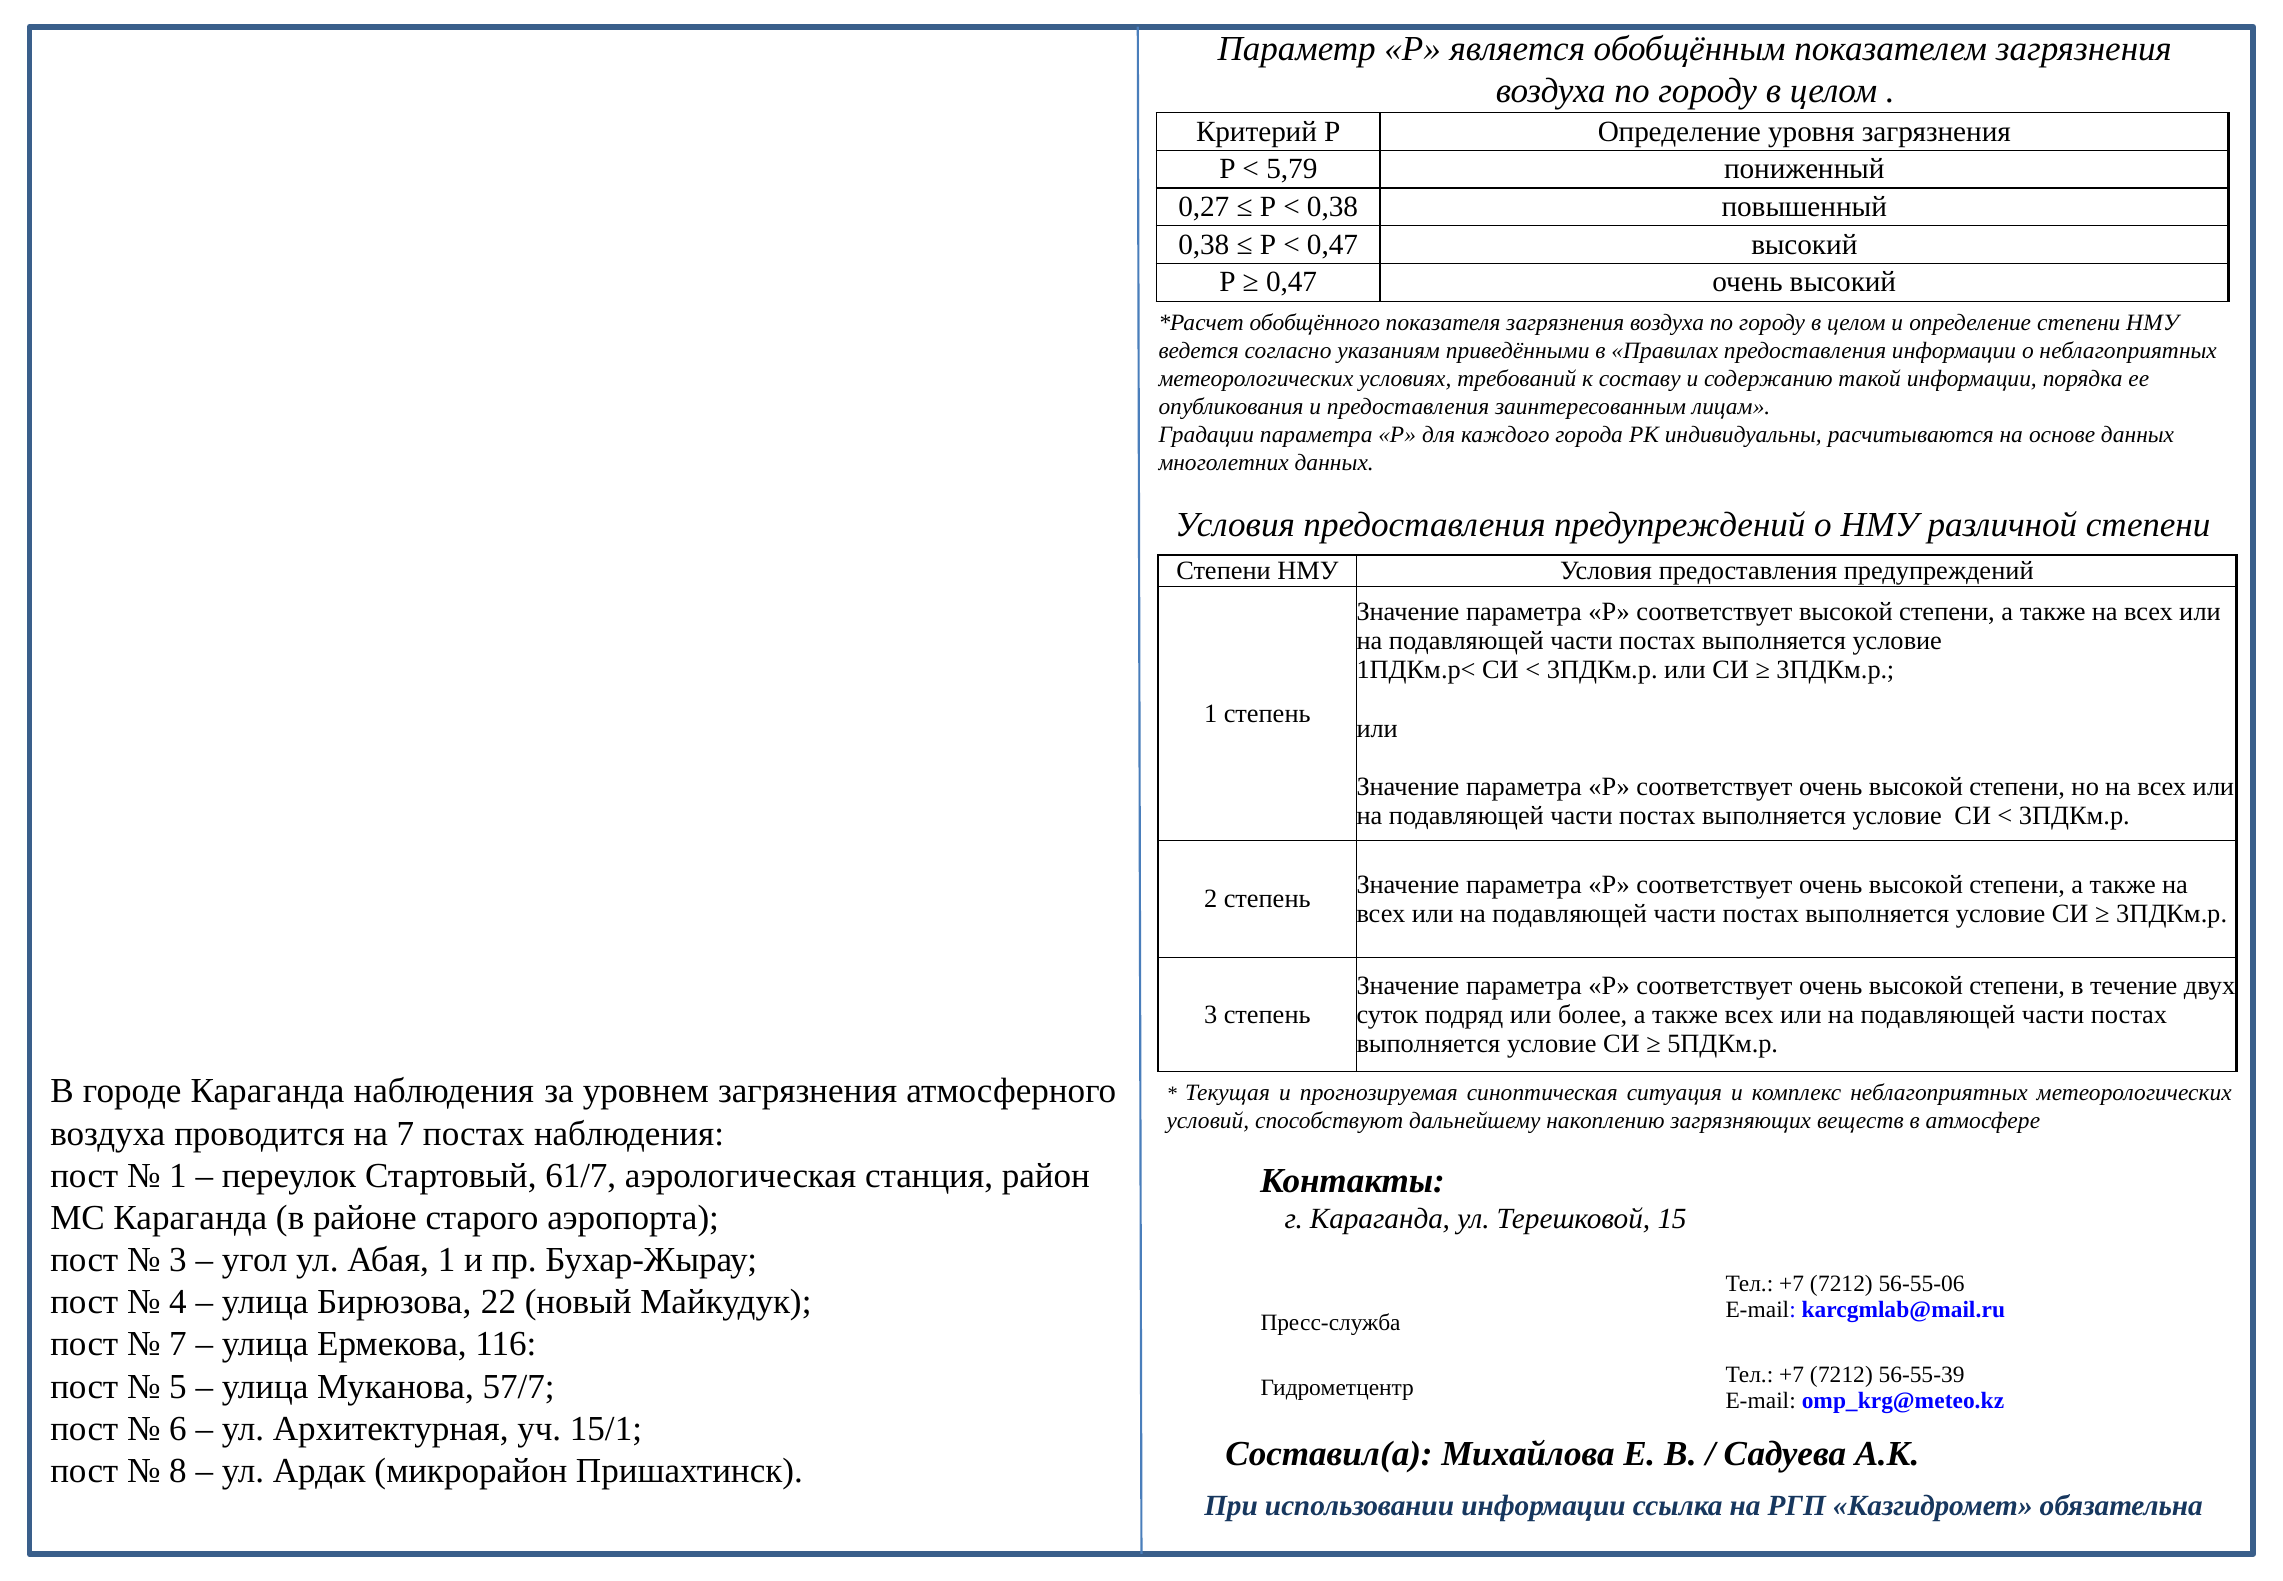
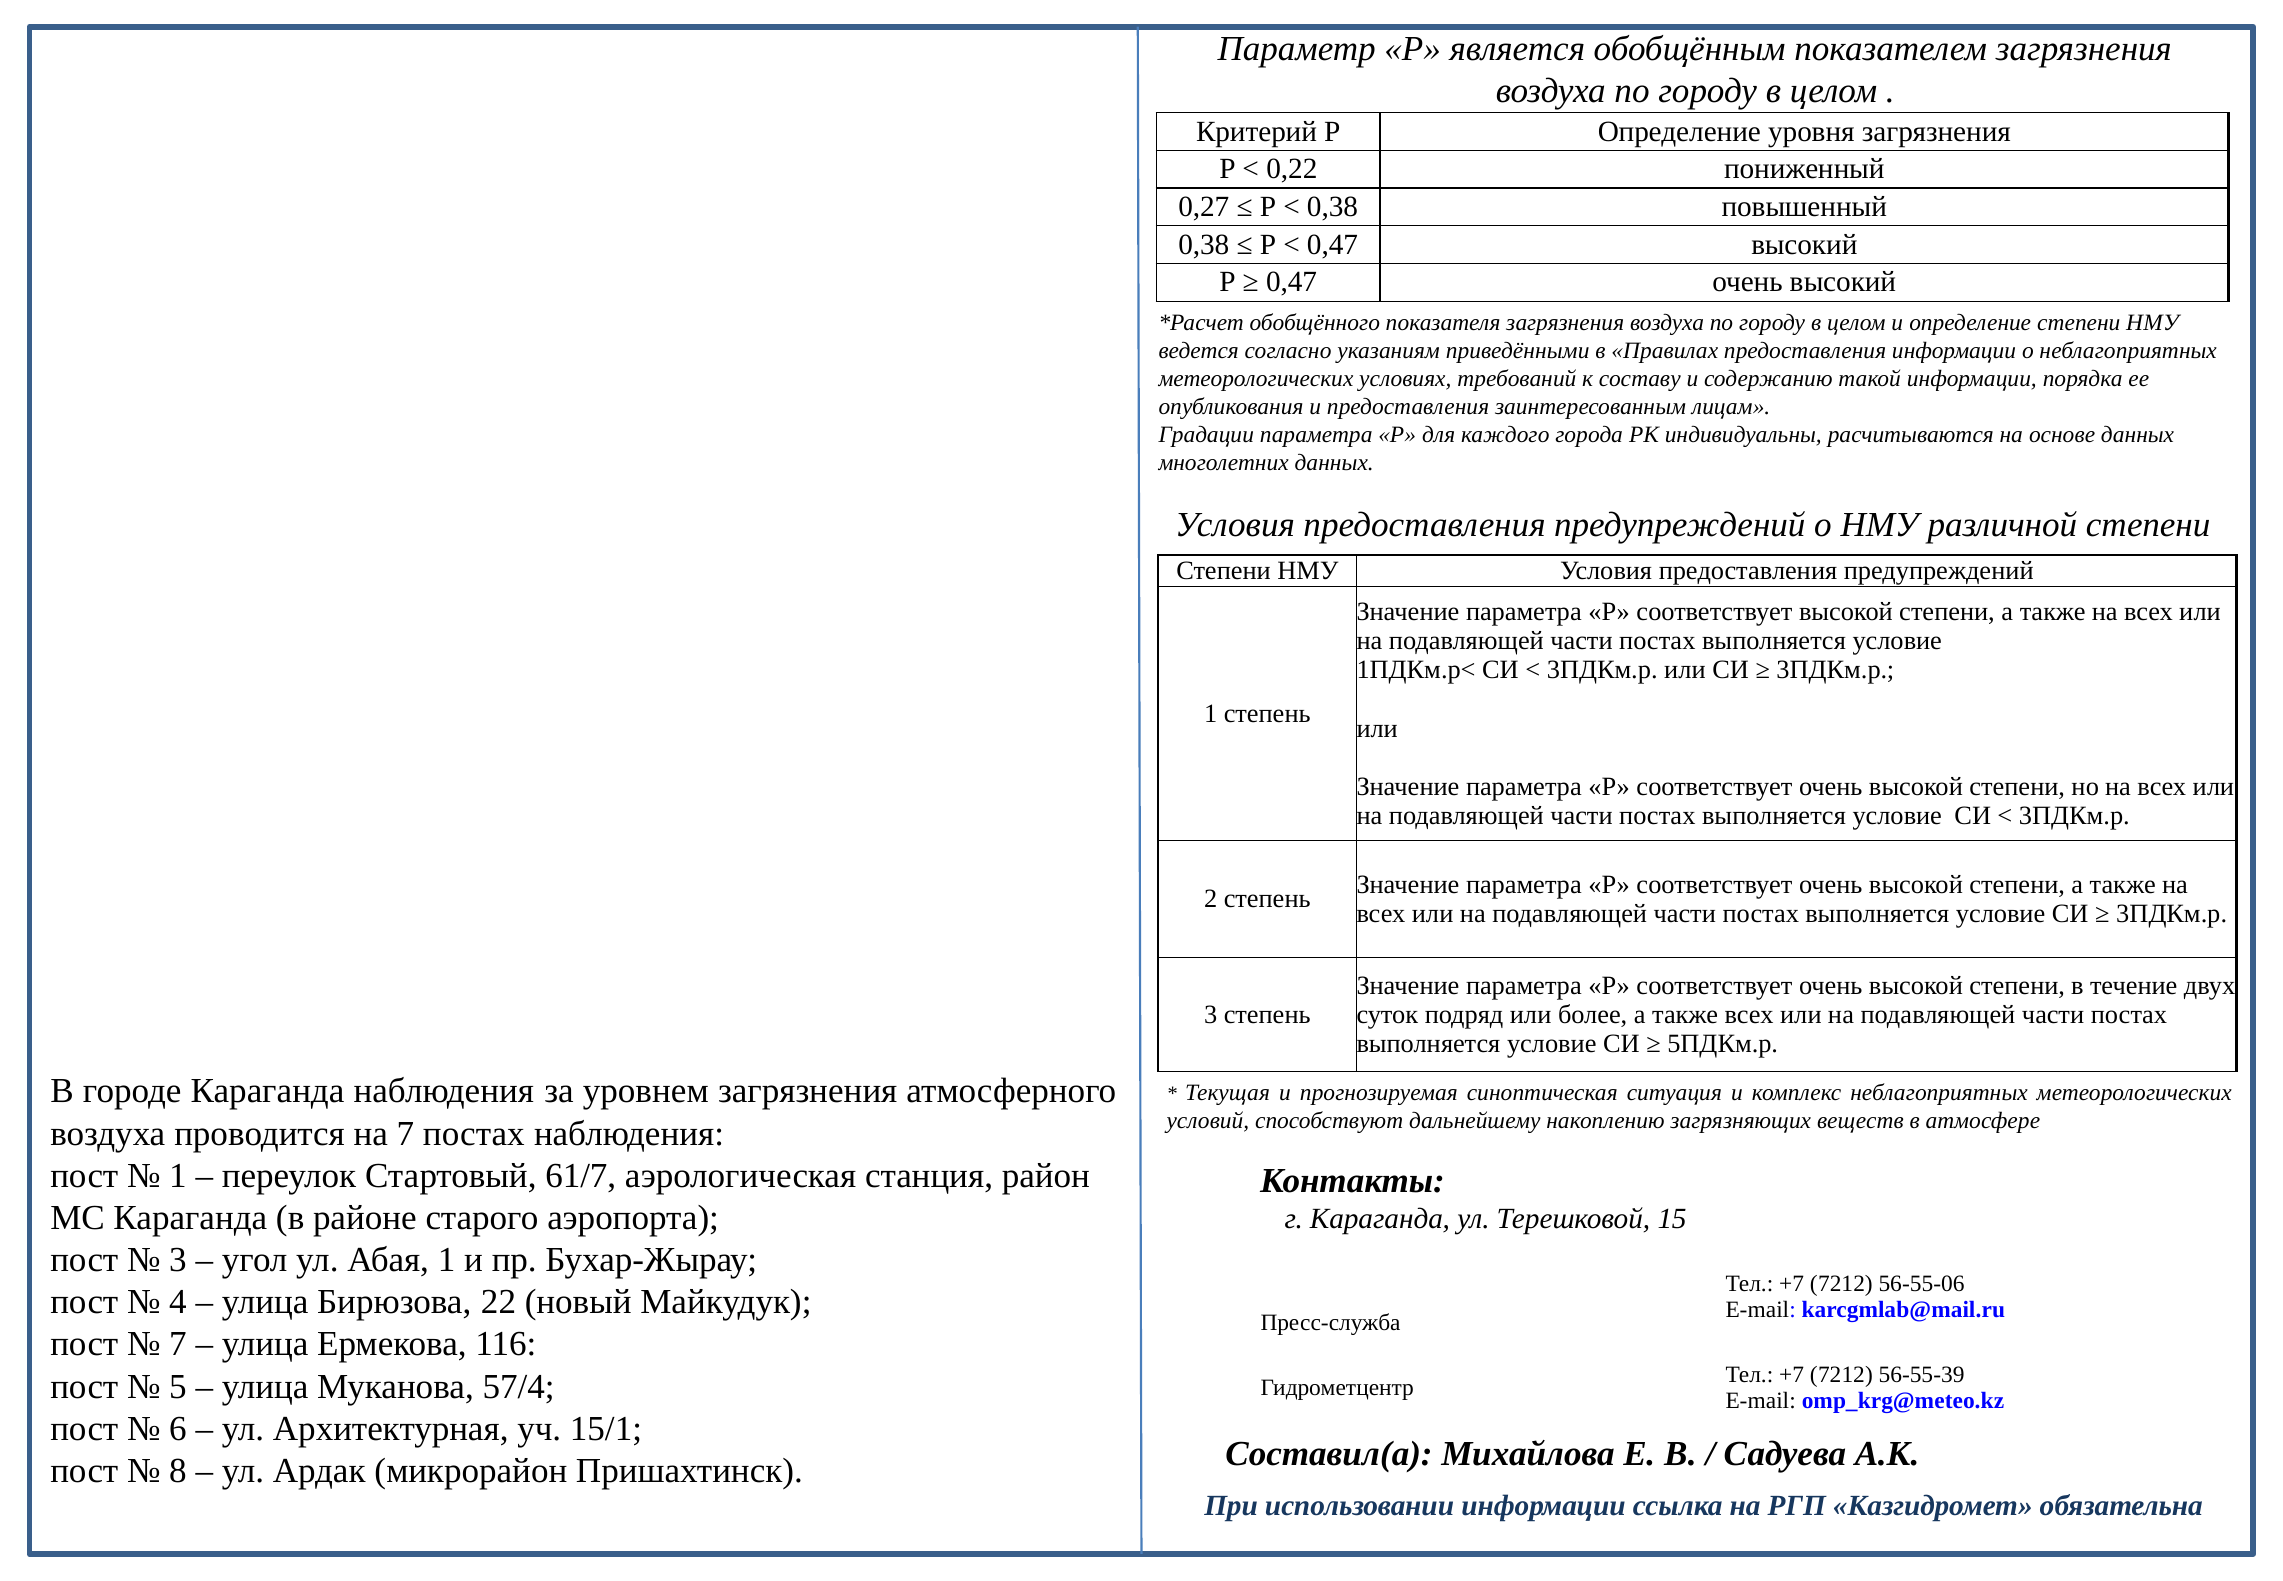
5,79: 5,79 -> 0,22 (1292, 169)
57/7: 57/7 -> 57/4 (519, 1386)
